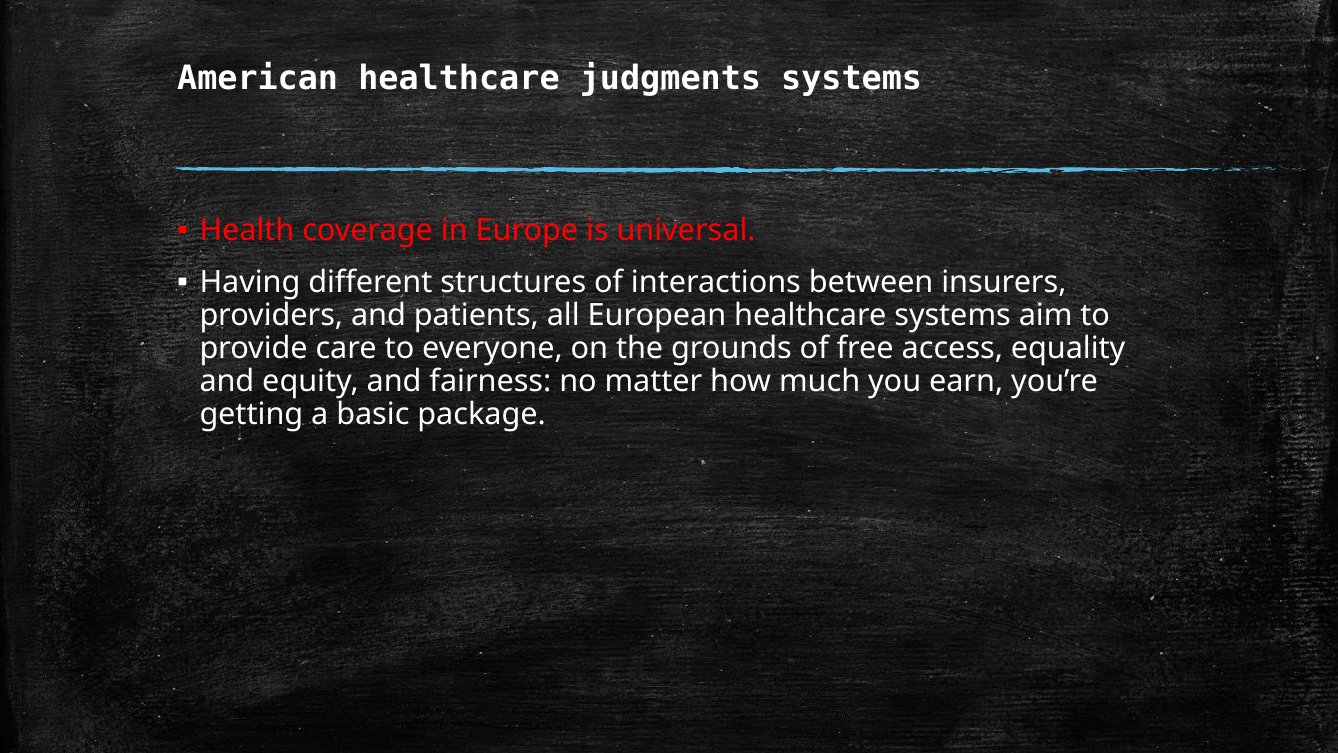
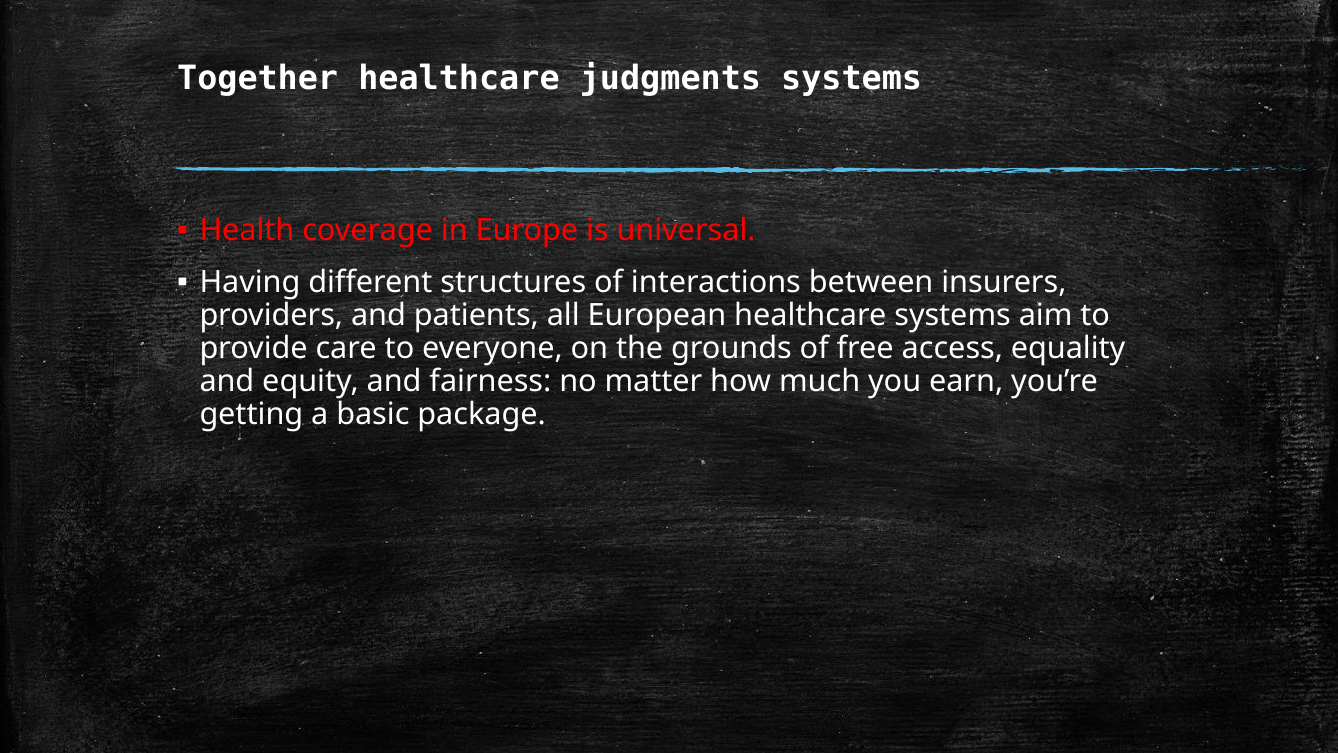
American: American -> Together (258, 79)
